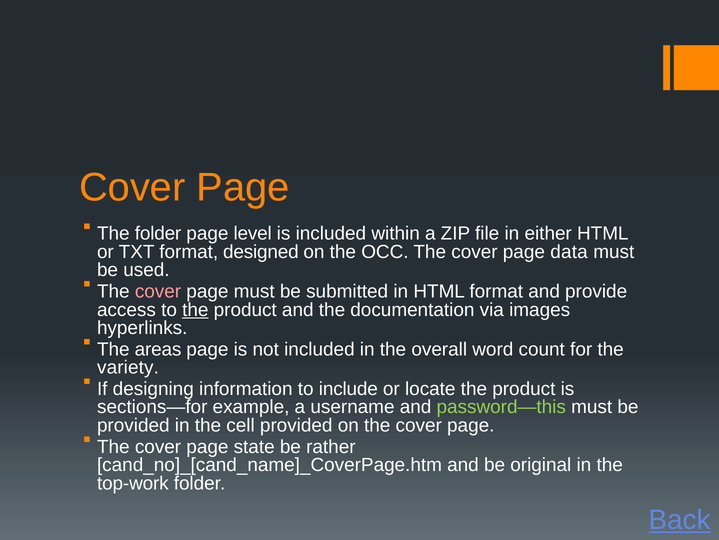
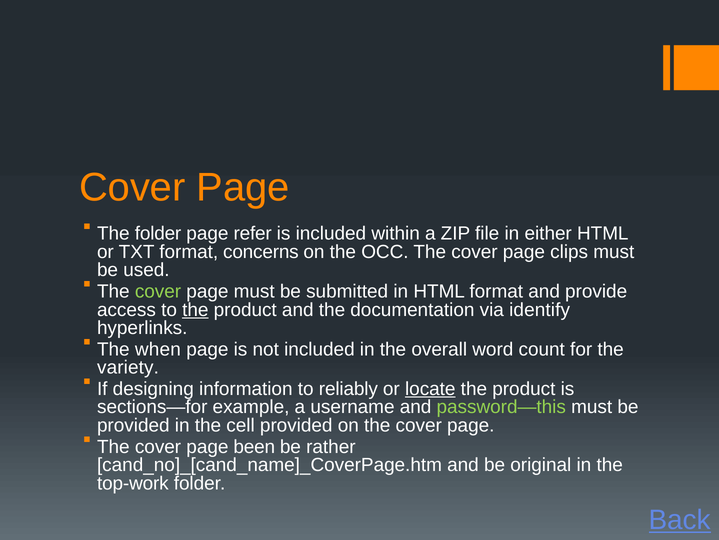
level: level -> refer (253, 233)
designed: designed -> concerns (261, 252)
data: data -> clips (569, 252)
cover colour: pink -> light green (158, 291)
images: images -> identify (540, 309)
areas: areas -> when (158, 349)
include: include -> reliably (348, 388)
locate underline: none -> present (430, 388)
state: state -> been (254, 446)
